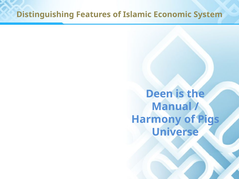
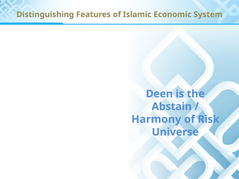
Manual: Manual -> Abstain (172, 107)
Pigs: Pigs -> Risk (209, 119)
